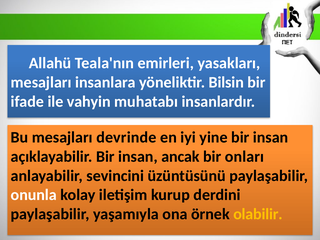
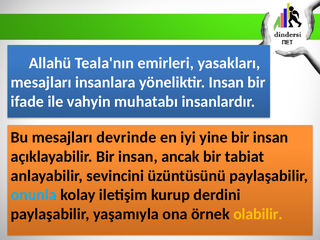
yöneliktir Bilsin: Bilsin -> Insan (226, 82)
onları: onları -> tabiat (245, 157)
onunla colour: white -> light blue (34, 195)
